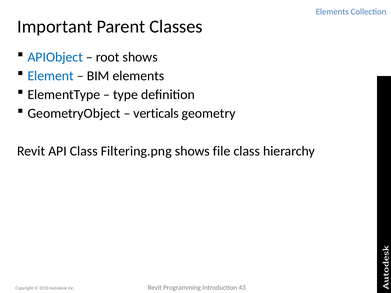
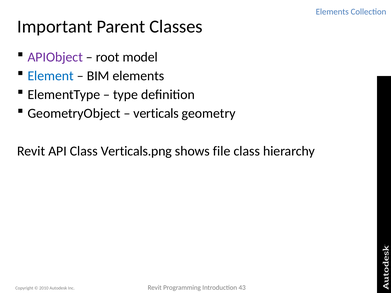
APIObject colour: blue -> purple (55, 57)
root shows: shows -> model (140, 57)
Filtering.png: Filtering.png -> Verticals.png (136, 151)
